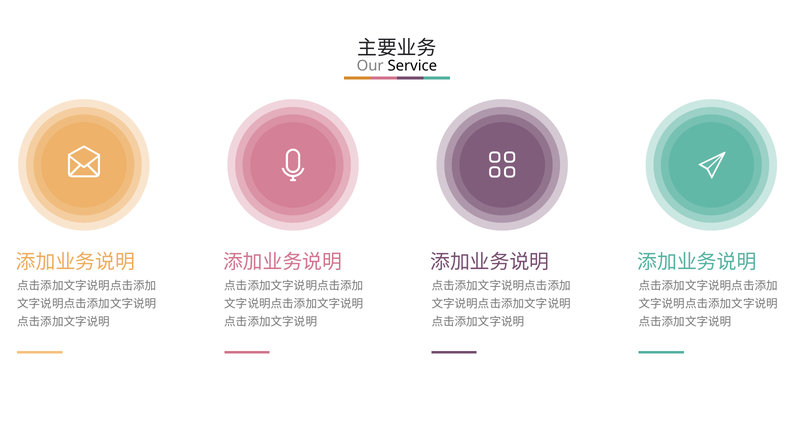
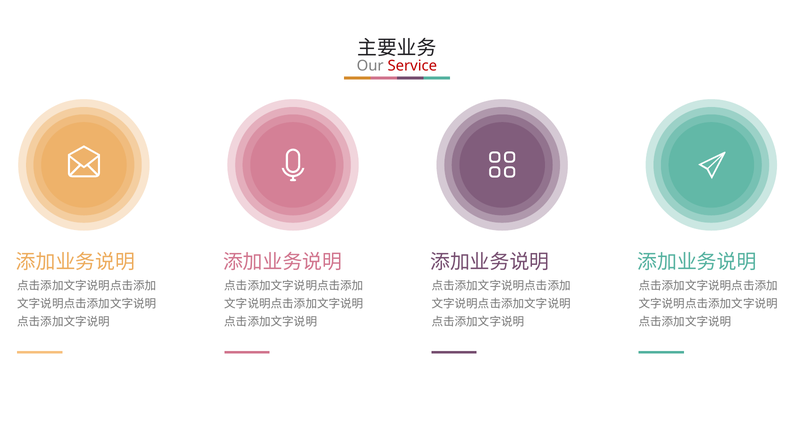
Service colour: black -> red (412, 66)
